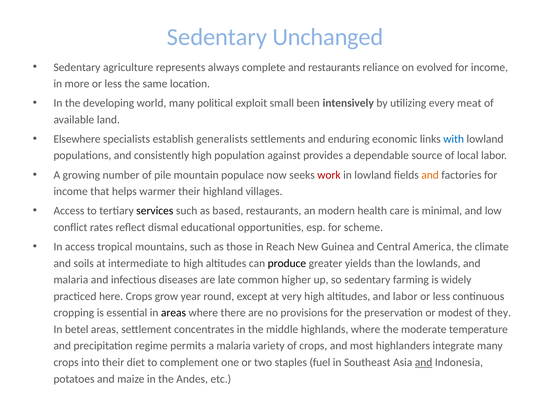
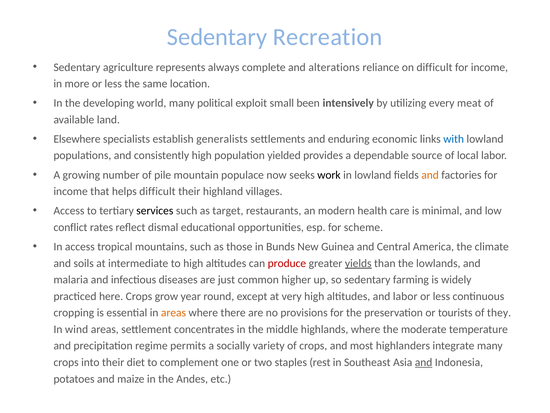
Unchanged: Unchanged -> Recreation (328, 37)
and restaurants: restaurants -> alterations (334, 67)
on evolved: evolved -> difficult (435, 67)
against: against -> yielded (284, 155)
work colour: red -> black (329, 175)
helps warmer: warmer -> difficult (157, 191)
based: based -> target (228, 211)
Reach: Reach -> Bunds (280, 246)
produce colour: black -> red (287, 263)
yields underline: none -> present (358, 263)
late: late -> just (226, 279)
areas colour: black -> orange (173, 312)
modest: modest -> tourists (455, 312)
betel: betel -> wind (77, 329)
a malaria: malaria -> socially (233, 345)
fuel: fuel -> rest (320, 362)
